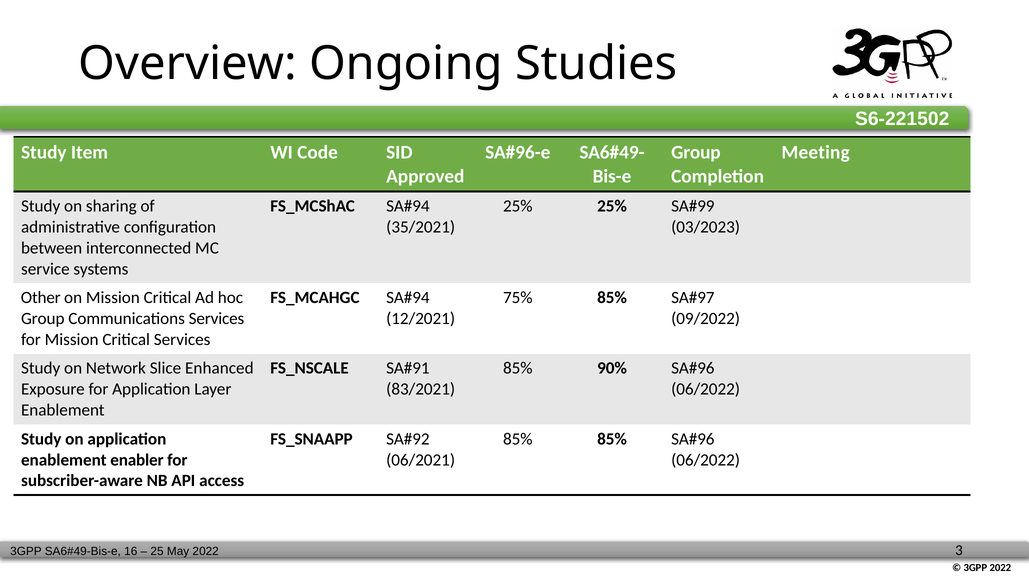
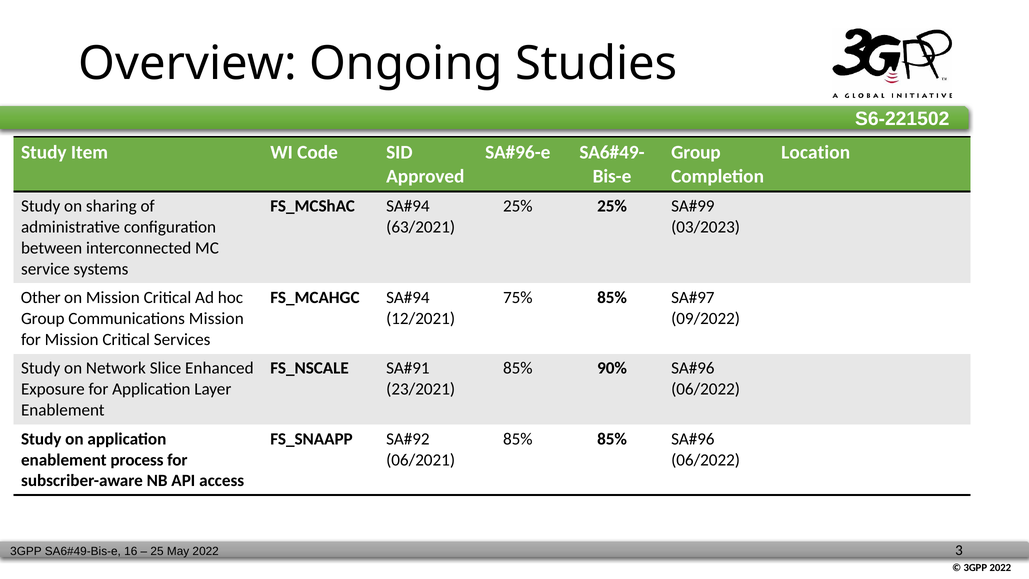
Meeting: Meeting -> Location (816, 153)
35/2021: 35/2021 -> 63/2021 (421, 227)
Communications Services: Services -> Mission (216, 319)
83/2021: 83/2021 -> 23/2021 (421, 389)
enabler: enabler -> process (137, 460)
